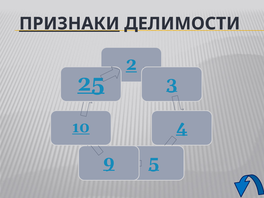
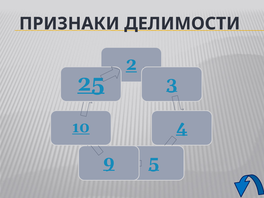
ПРИЗНАКИ underline: present -> none (69, 24)
